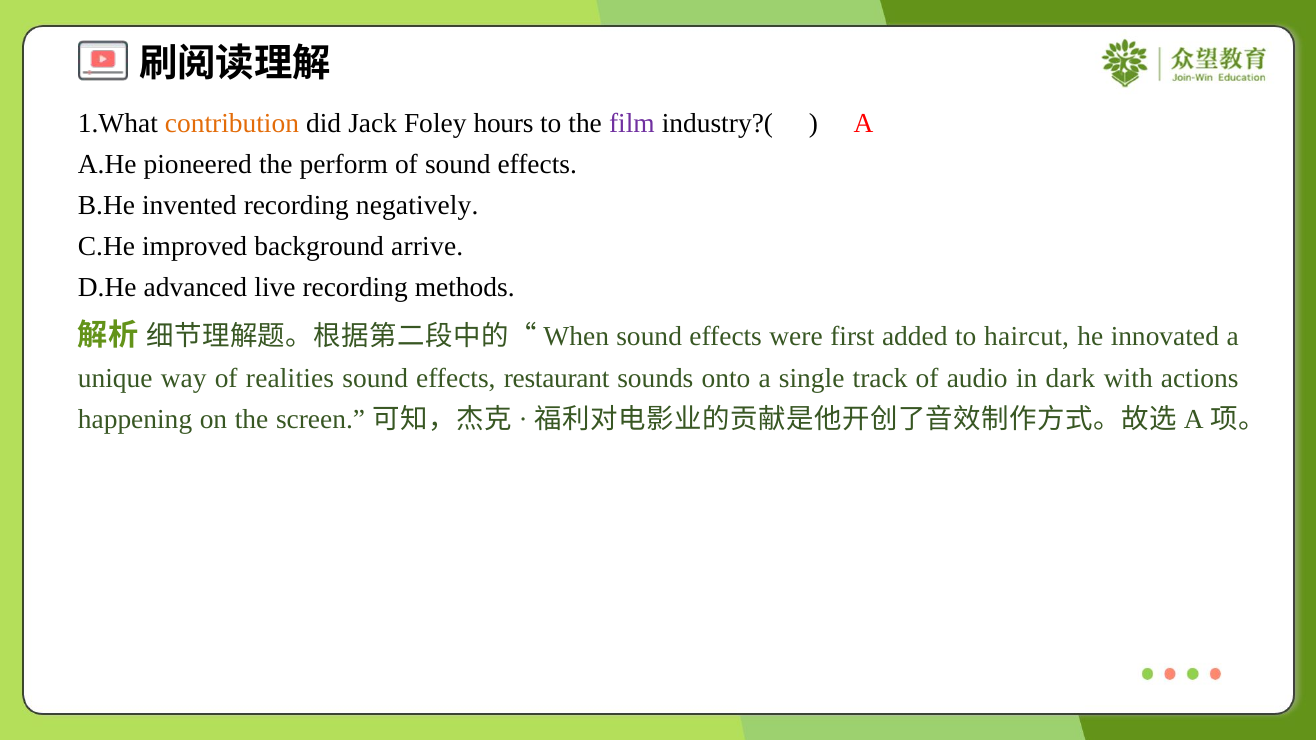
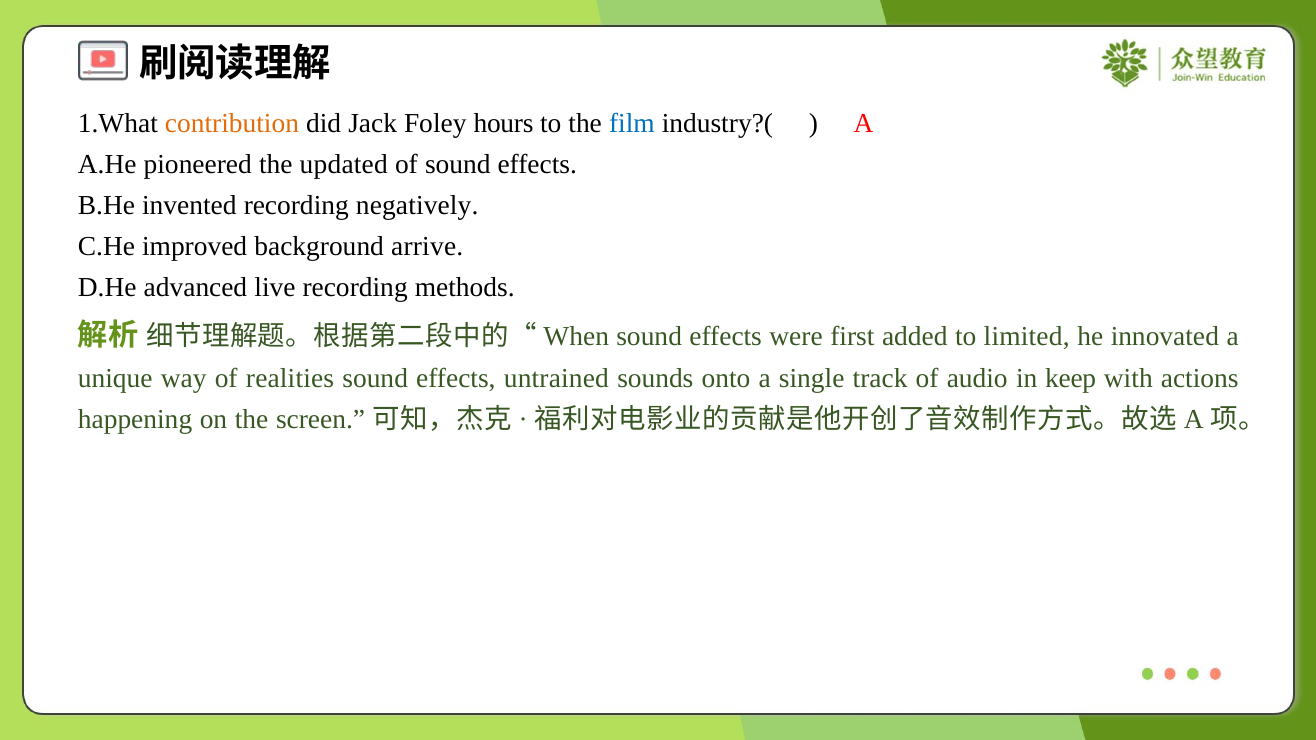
film colour: purple -> blue (632, 123)
perform: perform -> updated (344, 164)
haircut: haircut -> limited (1027, 337)
restaurant: restaurant -> untrained (556, 378)
dark: dark -> keep (1071, 378)
